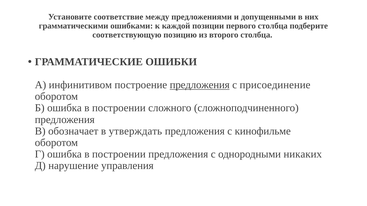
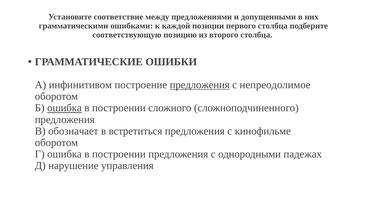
присоединение: присоединение -> непреодолимое (275, 85)
ошибка underline: none -> present (64, 108)
утверждать: утверждать -> встретиться (135, 131)
никаких: никаких -> падежах (303, 154)
